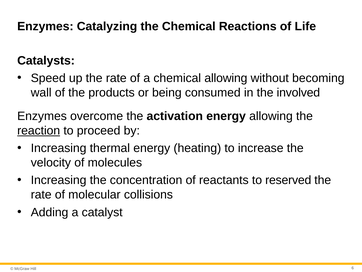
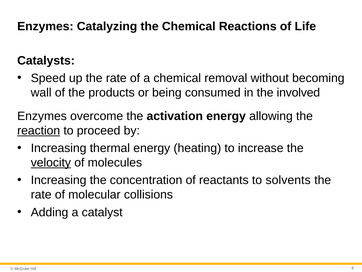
chemical allowing: allowing -> removal (226, 78)
velocity underline: none -> present (51, 162)
reserved: reserved -> solvents (288, 180)
